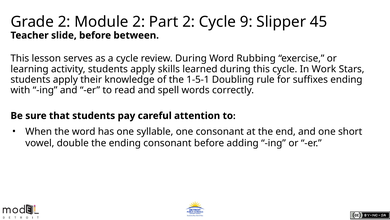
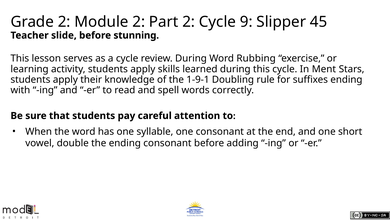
between: between -> stunning (136, 35)
Work: Work -> Ment (324, 69)
1-5-1: 1-5-1 -> 1-9-1 (198, 79)
